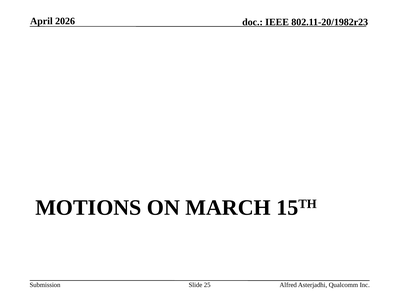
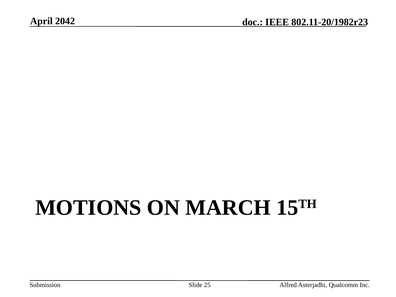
2026: 2026 -> 2042 (65, 21)
